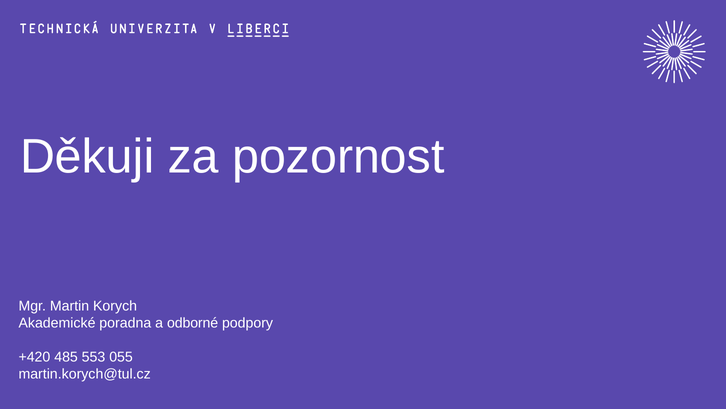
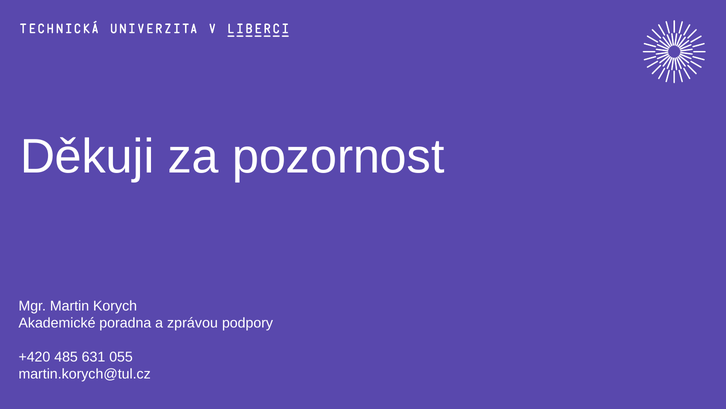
odborné: odborné -> zprávou (192, 323)
553: 553 -> 631 (93, 357)
